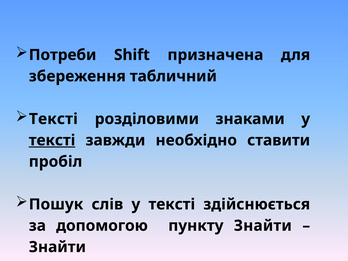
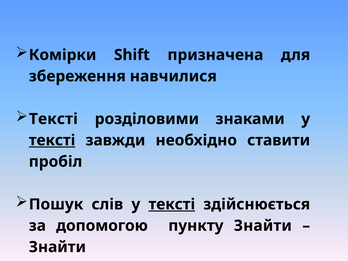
Потреби: Потреби -> Комірки (63, 55)
табличний: табличний -> навчилися (173, 76)
тексті underline: none -> present (172, 204)
